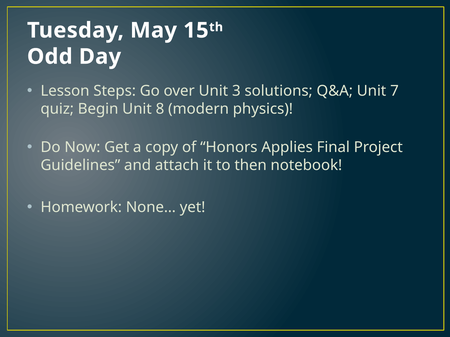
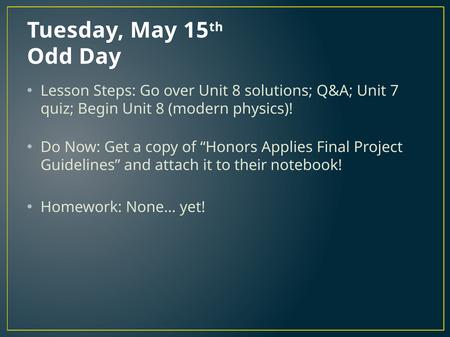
over Unit 3: 3 -> 8 (236, 91)
then: then -> their (251, 166)
